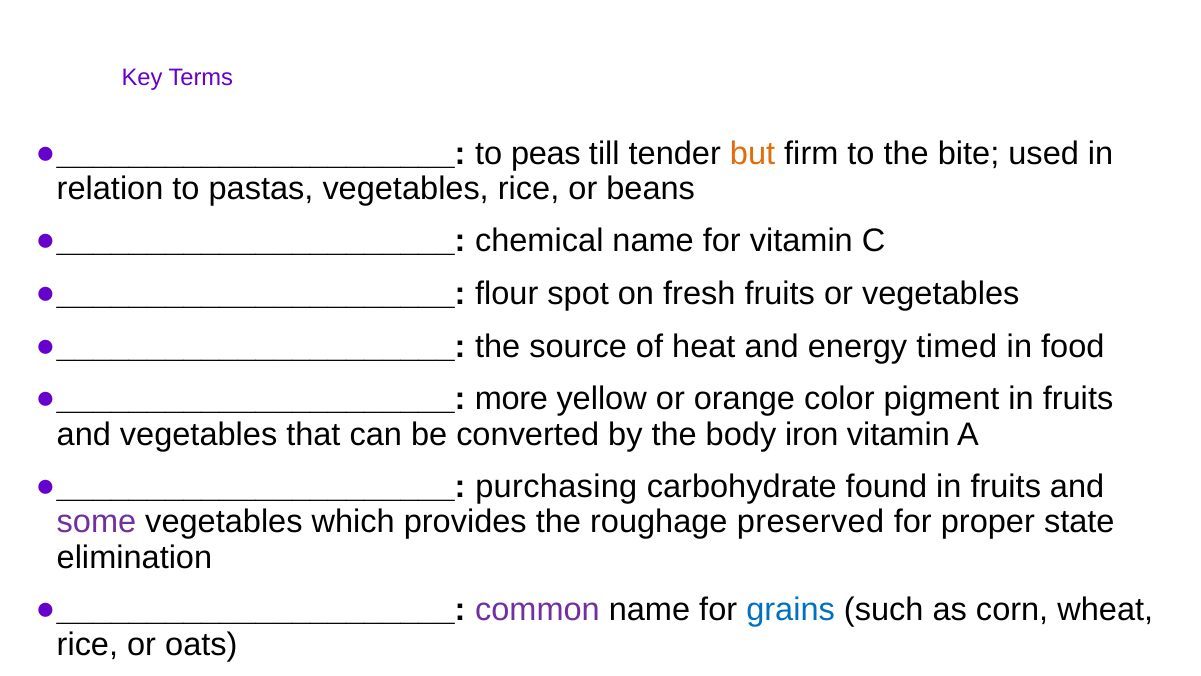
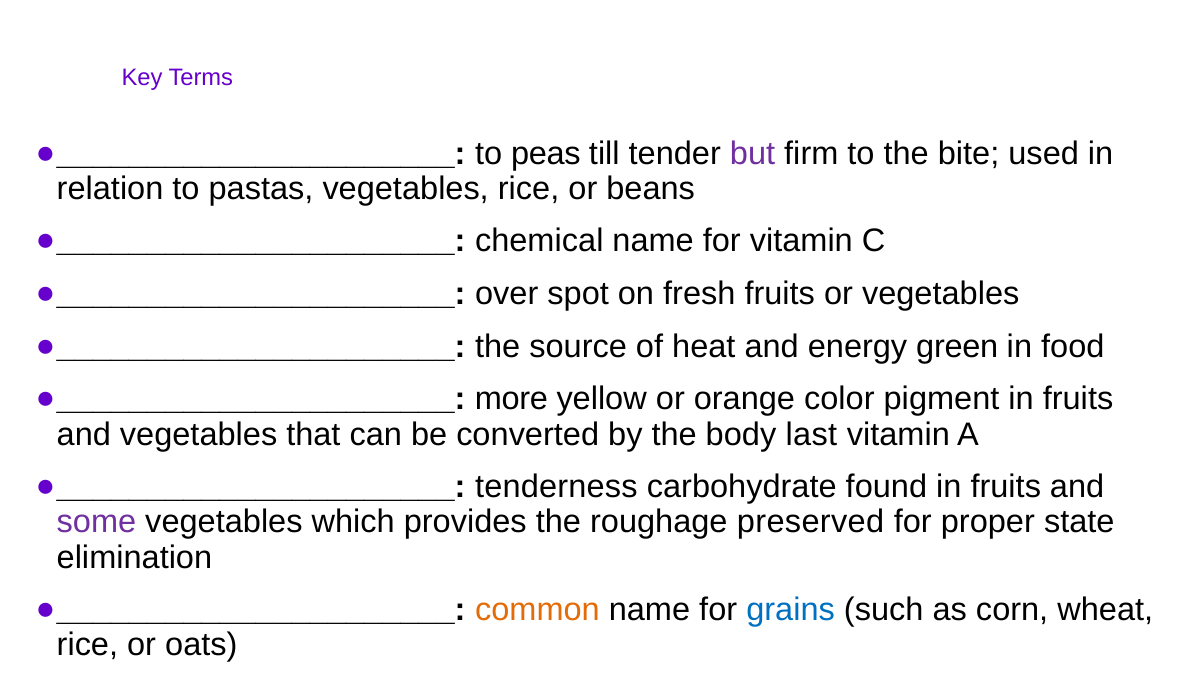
but colour: orange -> purple (753, 153)
flour: flour -> over (507, 294)
timed: timed -> green (957, 346)
iron: iron -> last (811, 434)
purchasing: purchasing -> tenderness (556, 487)
common colour: purple -> orange (537, 610)
